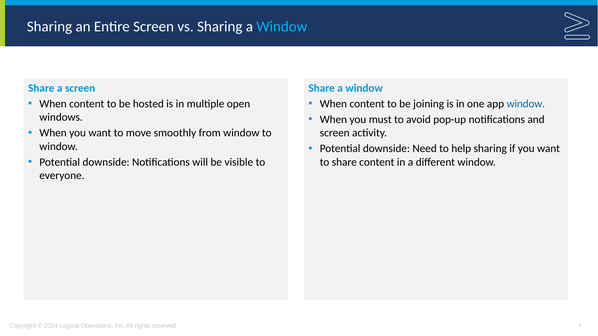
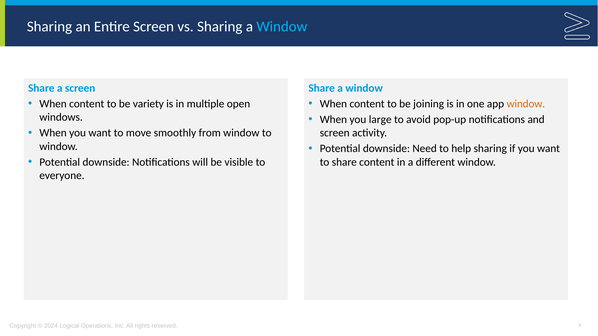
hosted: hosted -> variety (148, 104)
window colour: blue -> orange (526, 104)
must: must -> large (380, 120)
